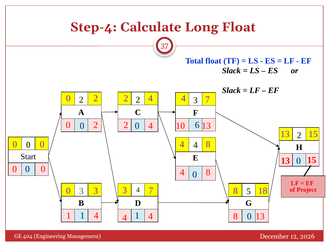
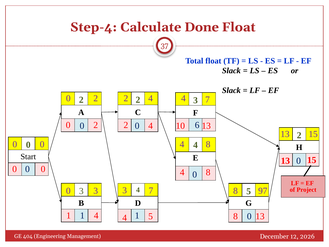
Long: Long -> Done (202, 27)
18: 18 -> 97 (263, 191)
4: 4 -> 5 (151, 216)
